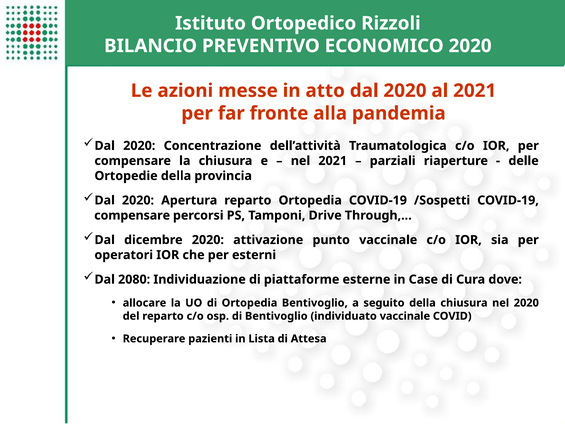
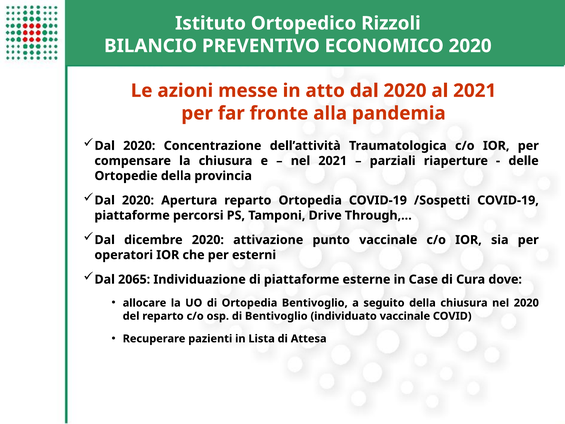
compensare: compensare -> piattaforme (132, 215)
2080: 2080 -> 2065 (134, 279)
